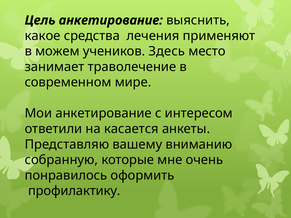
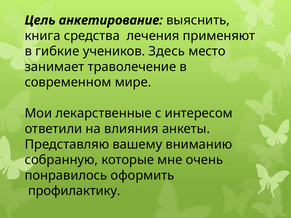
какое: какое -> книга (43, 36)
можем: можем -> гибкие (57, 51)
Мои анкетирование: анкетирование -> лекарственные (104, 113)
касается: касается -> влияния (131, 129)
